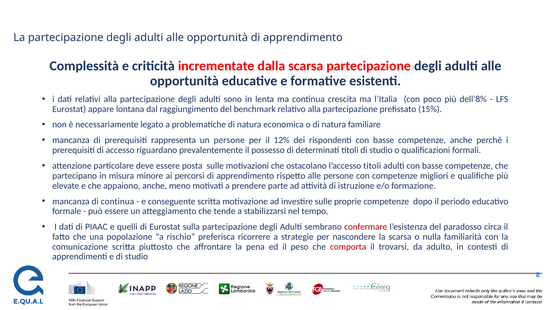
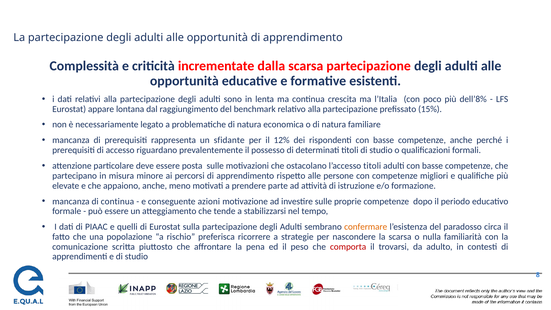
un persone: persone -> sfidante (229, 140)
conseguente scritta: scritta -> azioni (209, 201)
confermare colour: red -> orange (366, 227)
